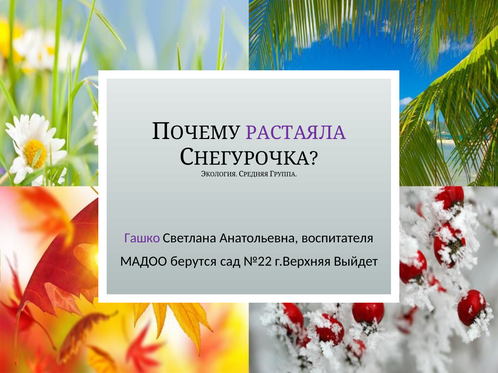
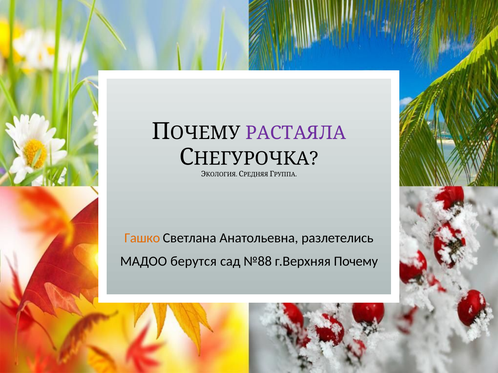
Гашко colour: purple -> orange (142, 238)
воспитателя: воспитателя -> разлетелись (337, 238)
№22: №22 -> №88 (258, 262)
Выйдет: Выйдет -> Почему (356, 262)
